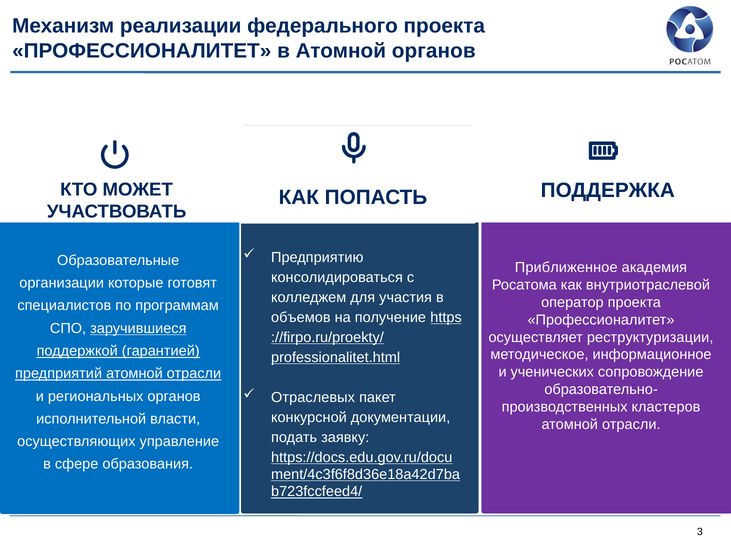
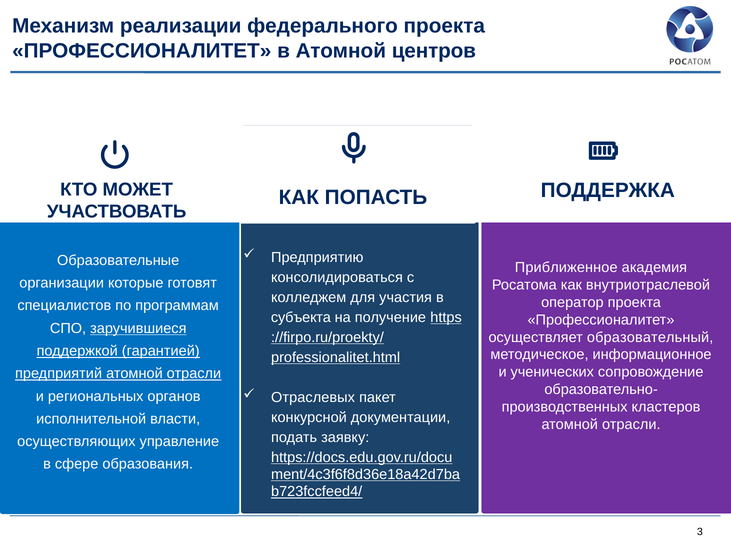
Атомной органов: органов -> центров (434, 51)
объемов: объемов -> субъекта (301, 318)
реструктуризации: реструктуризации -> образовательный (650, 337)
